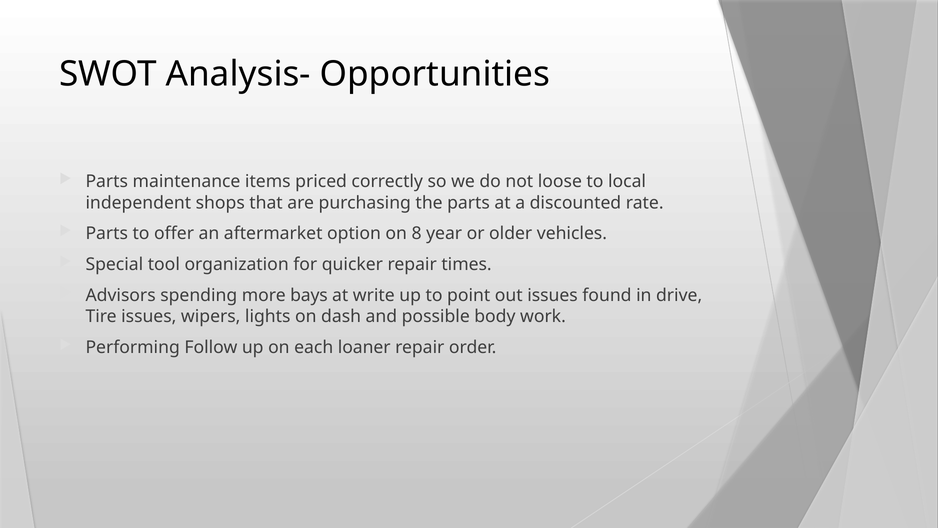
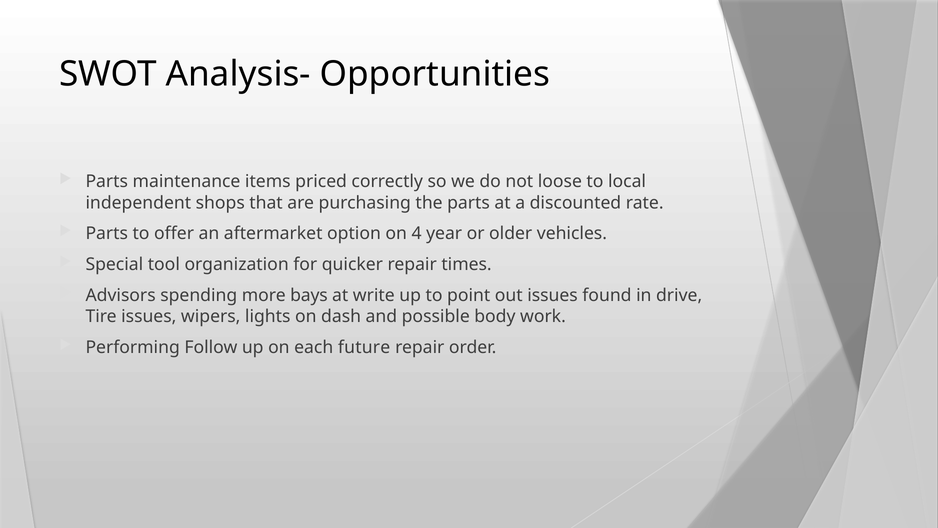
8: 8 -> 4 (417, 234)
loaner: loaner -> future (364, 347)
